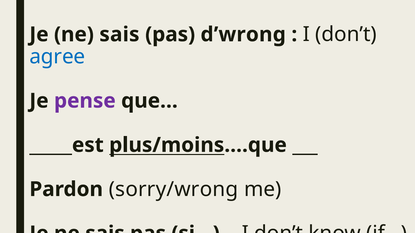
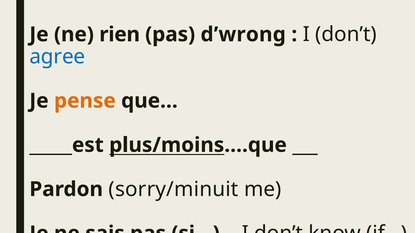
sais: sais -> rien (120, 35)
pense colour: purple -> orange (85, 101)
sorry/wrong: sorry/wrong -> sorry/minuit (174, 190)
